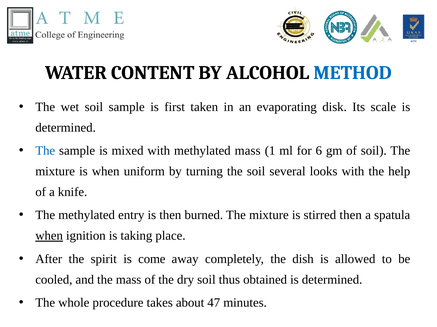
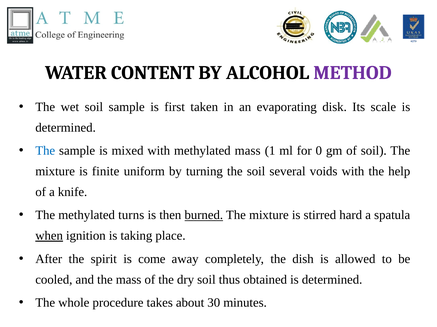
METHOD colour: blue -> purple (353, 73)
6: 6 -> 0 (319, 151)
is when: when -> finite (106, 172)
looks: looks -> voids (324, 172)
entry: entry -> turns (131, 216)
burned underline: none -> present (204, 216)
stirred then: then -> hard (351, 216)
47: 47 -> 30 (214, 303)
